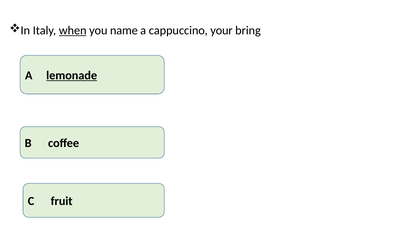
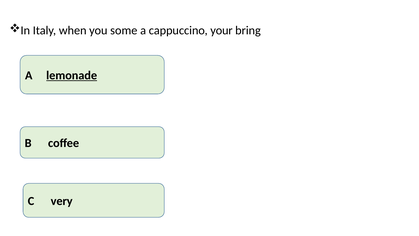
when underline: present -> none (73, 30)
name: name -> some (124, 30)
fruit: fruit -> very (62, 201)
